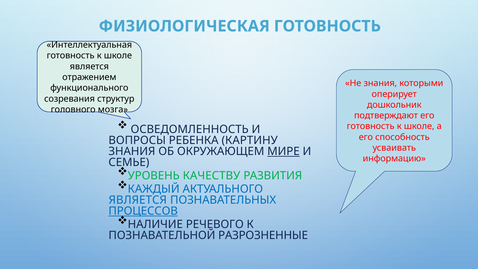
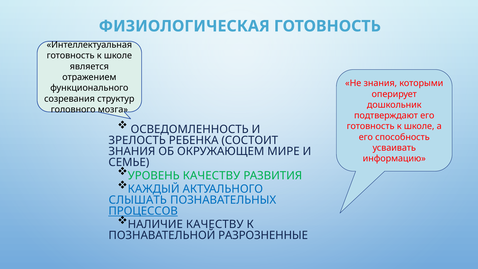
ВОПРОСЫ: ВОПРОСЫ -> ЗРЕЛОСТЬ (137, 140)
КАРТИНУ: КАРТИНУ -> СОСТОИТ (250, 140)
МИРЕ underline: present -> none (283, 151)
ЯВЛЯЕТСЯ: ЯВЛЯЕТСЯ -> СЛЫШАТЬ (138, 200)
НАЛИЧИЕ РЕЧЕВОГО: РЕЧЕВОГО -> КАЧЕСТВУ (215, 224)
